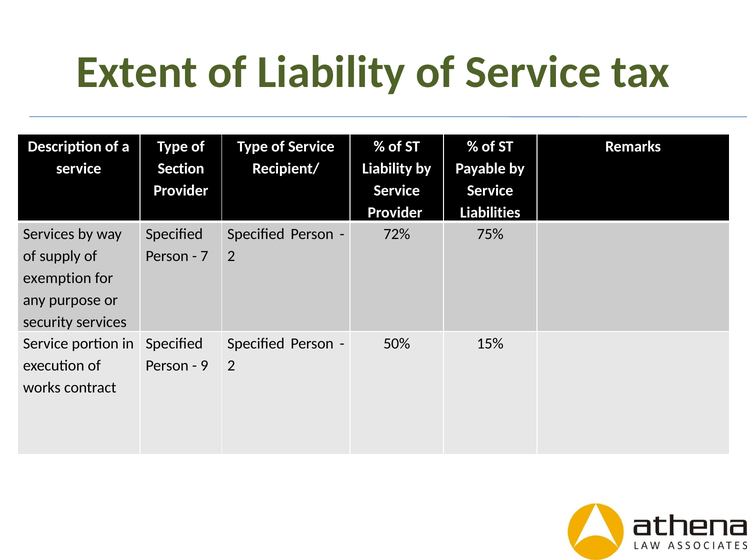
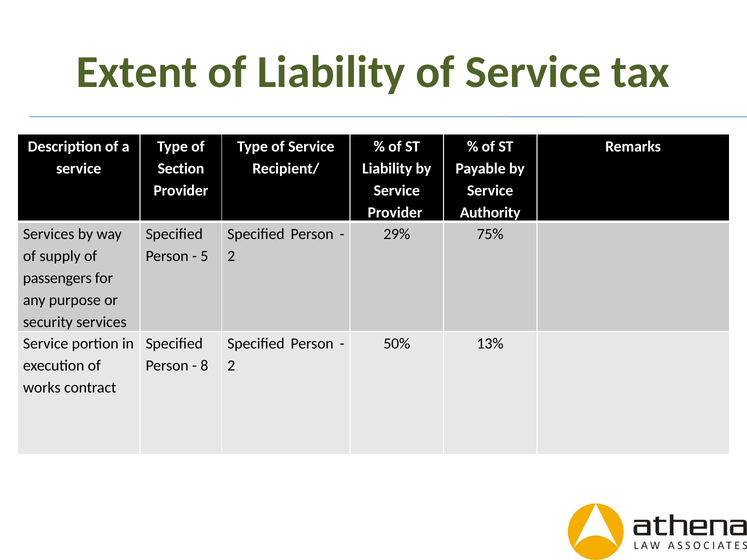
Liabilities: Liabilities -> Authority (490, 212)
72%: 72% -> 29% (397, 234)
7: 7 -> 5 (204, 256)
exemption: exemption -> passengers (57, 278)
15%: 15% -> 13% (490, 344)
9: 9 -> 8 (204, 366)
